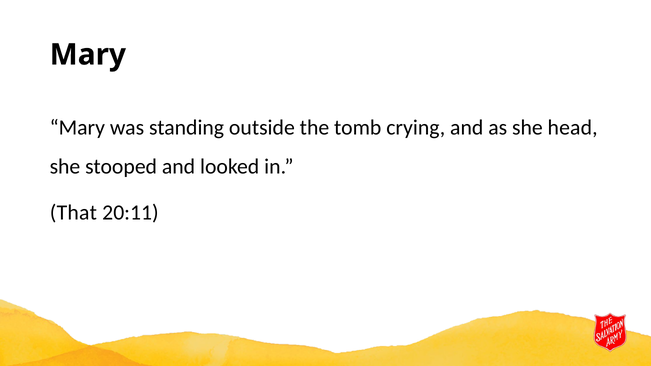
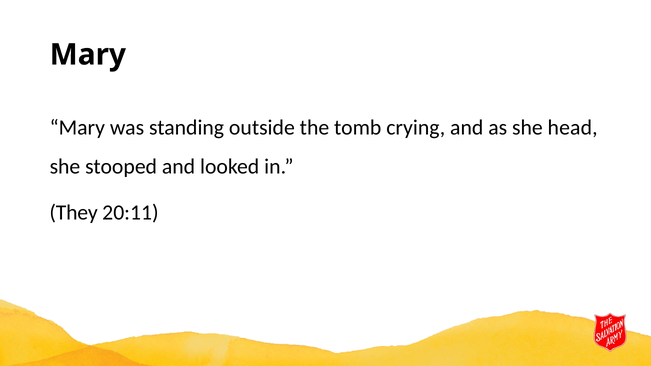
That: That -> They (74, 212)
